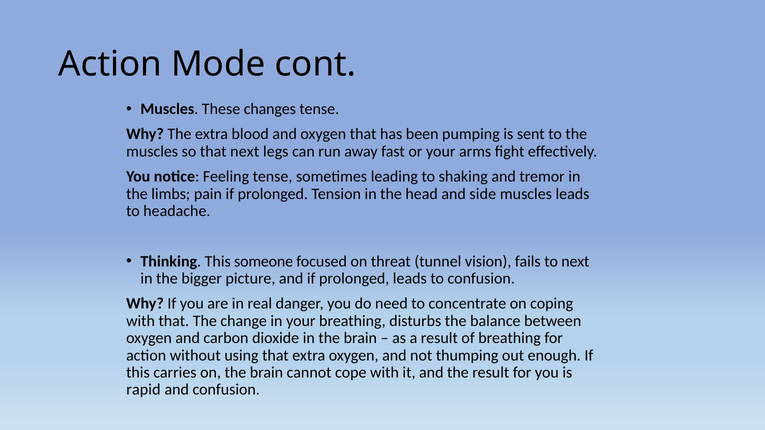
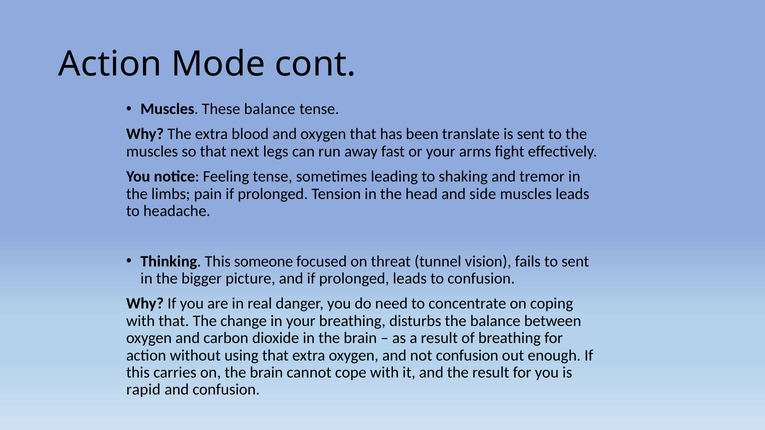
These changes: changes -> balance (270, 109)
pumping: pumping -> translate (471, 134)
to next: next -> sent (575, 261)
not thumping: thumping -> confusion (467, 356)
